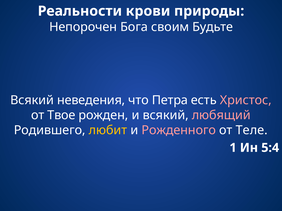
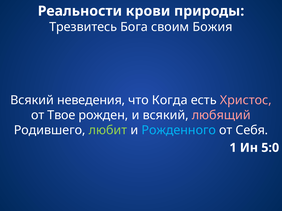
Непорочен: Непорочен -> Трезвитесь (83, 27)
Будьте: Будьте -> Божия (213, 27)
Петра: Петра -> Когда (170, 100)
любит colour: yellow -> light green (108, 131)
Рожденного colour: pink -> light blue (179, 131)
Теле: Теле -> Себя (252, 131)
5:4: 5:4 -> 5:0 (270, 148)
